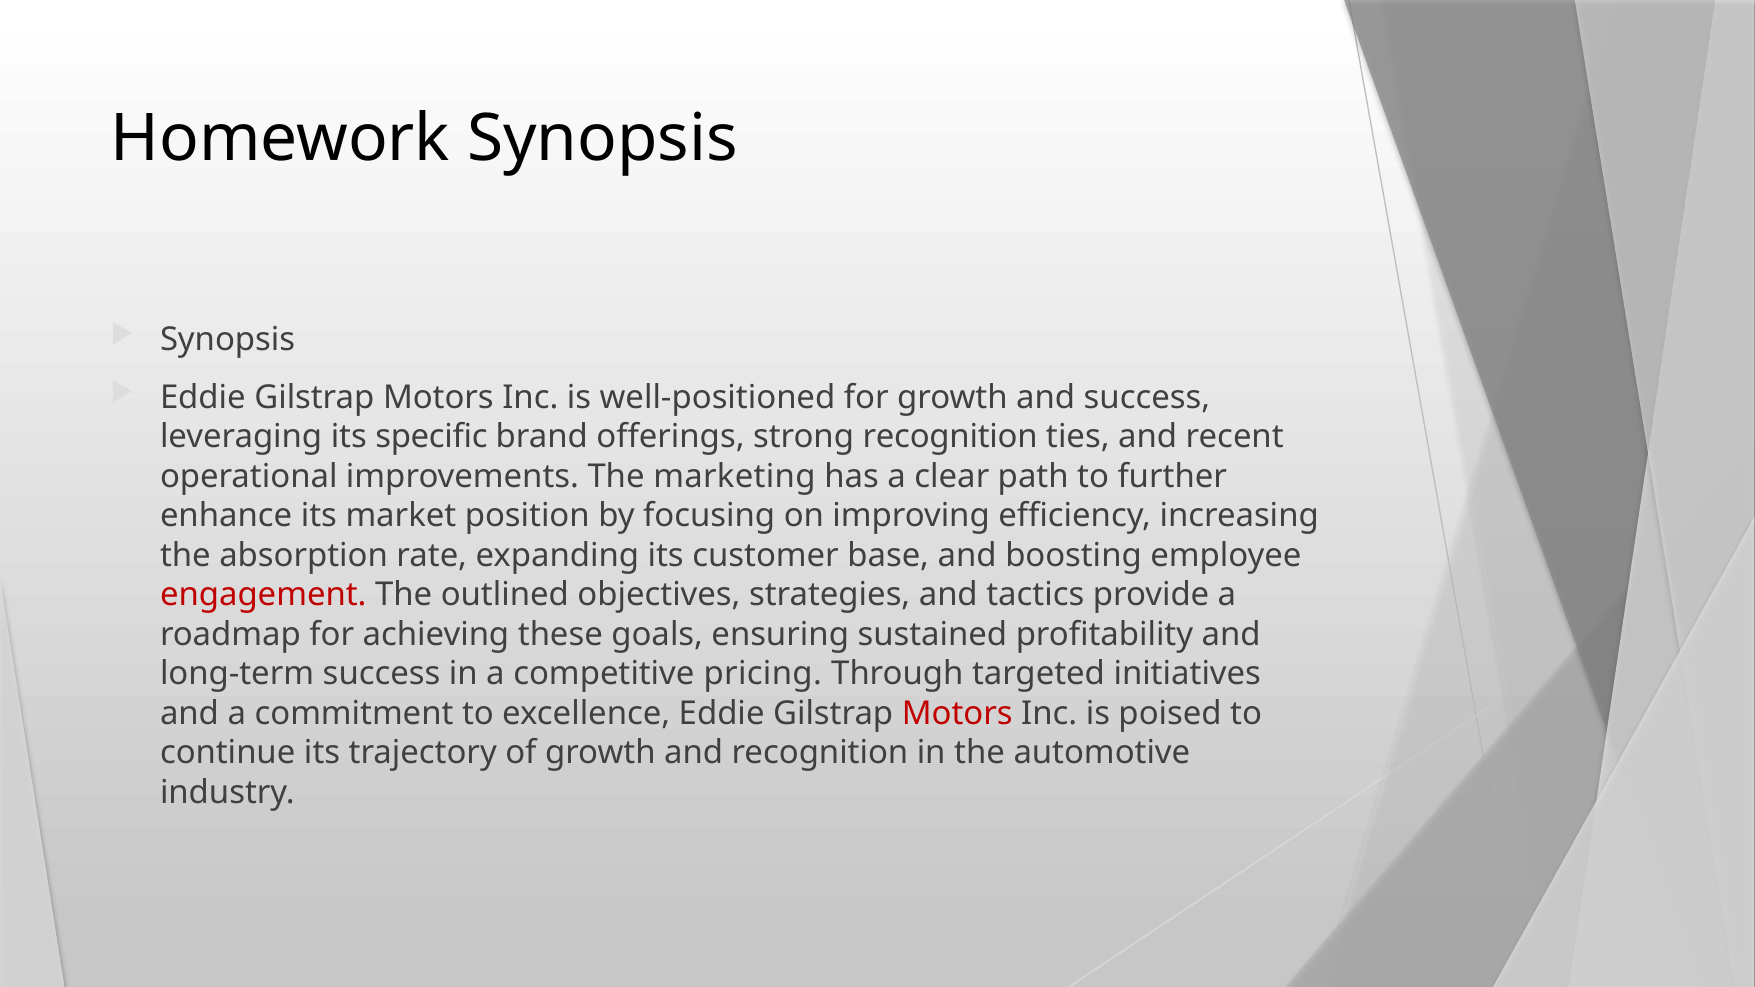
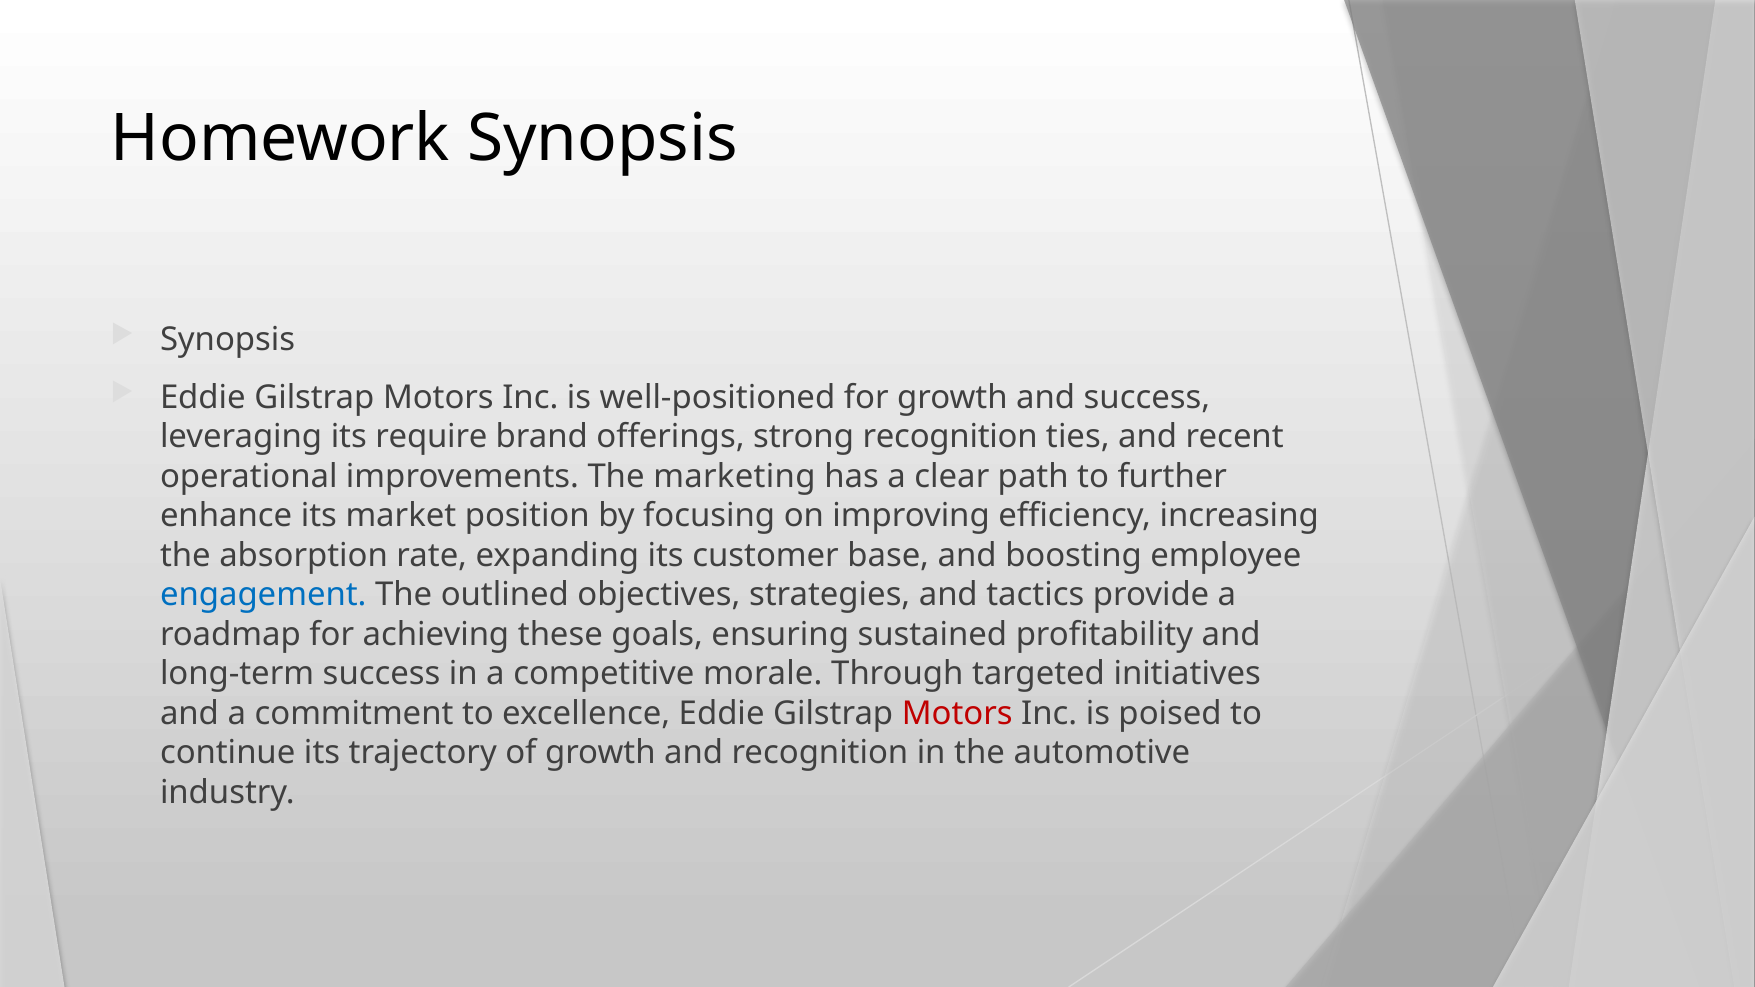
specific: specific -> require (431, 437)
engagement colour: red -> blue (263, 595)
pricing: pricing -> morale (763, 674)
